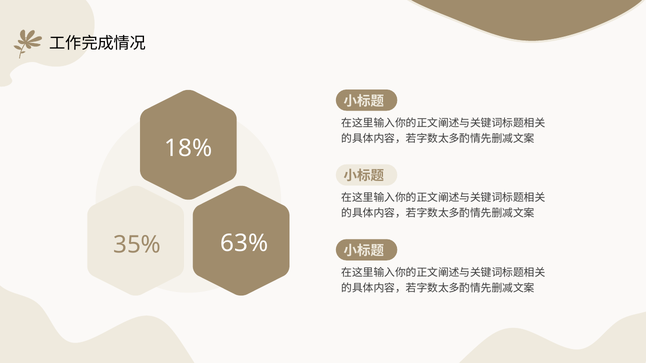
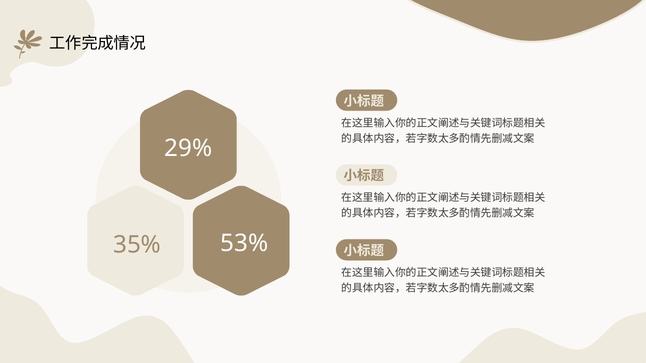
18%: 18% -> 29% (188, 148)
63%: 63% -> 53% (244, 243)
